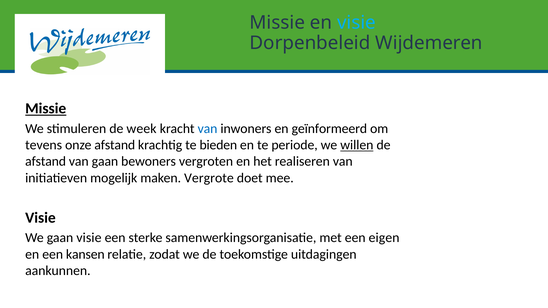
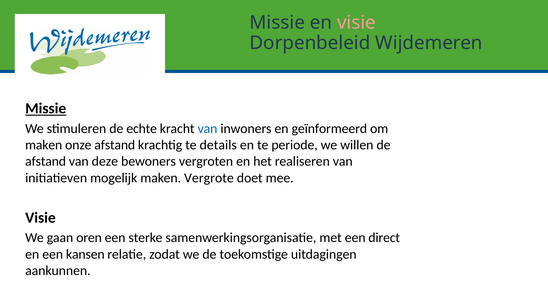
visie colour: light blue -> pink (356, 23)
week: week -> echte (142, 129)
tevens: tevens -> maken (44, 145)
bieden: bieden -> details (218, 145)
willen underline: present -> none (357, 145)
van gaan: gaan -> deze (105, 162)
gaan visie: visie -> oren (89, 238)
eigen: eigen -> direct (384, 238)
